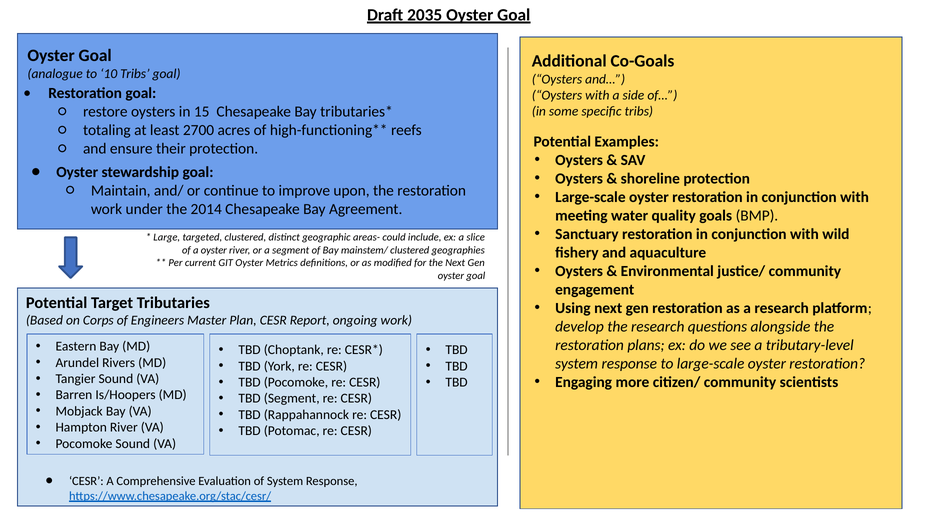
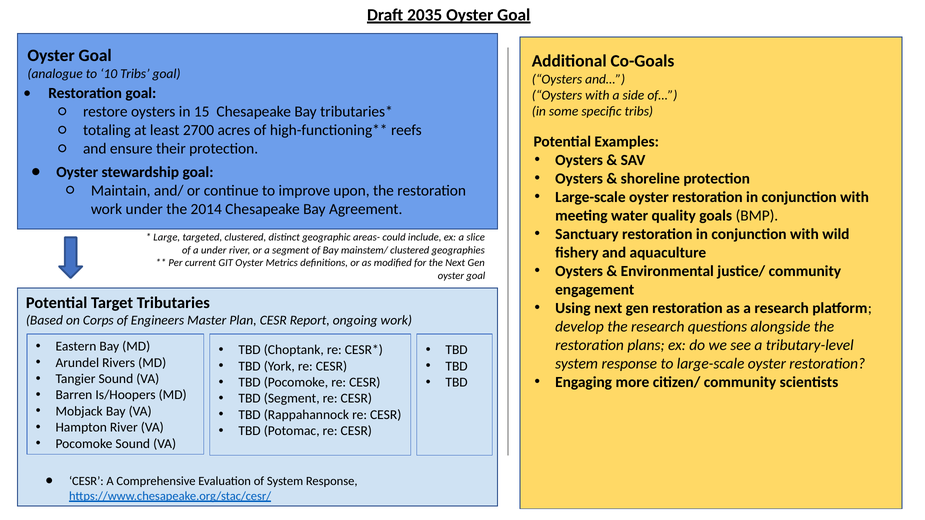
a oyster: oyster -> under (214, 250)
